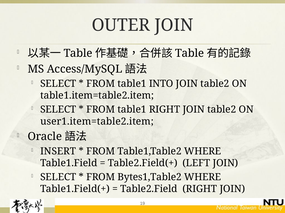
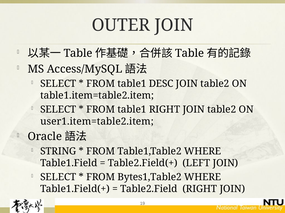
INTO: INTO -> DESC (161, 84)
INSERT: INSERT -> STRING (58, 152)
